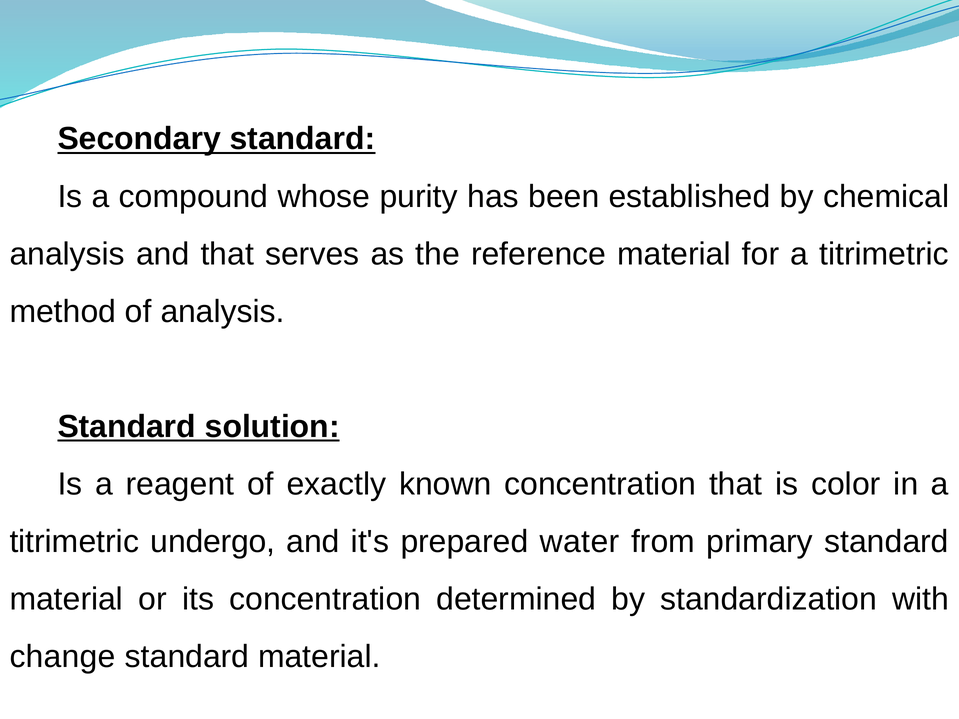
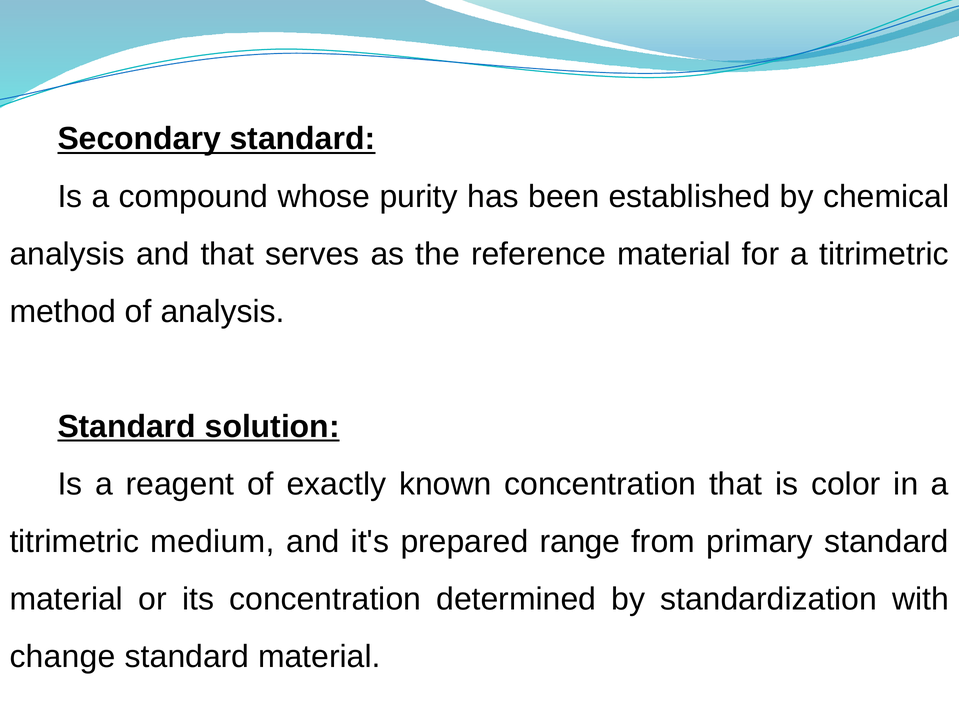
undergo: undergo -> medium (213, 542)
water: water -> range (580, 542)
